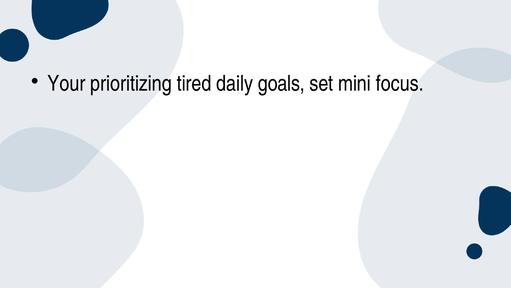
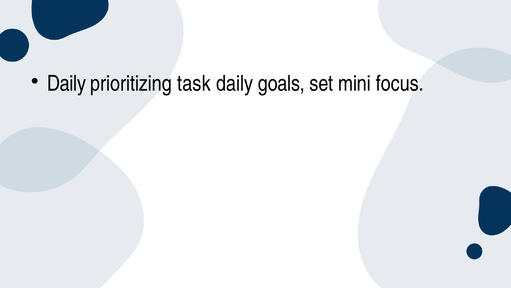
Your: Your -> Daily (67, 83)
tired: tired -> task (194, 83)
